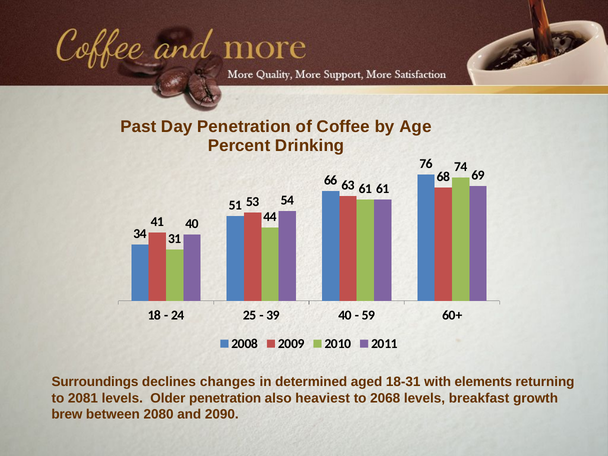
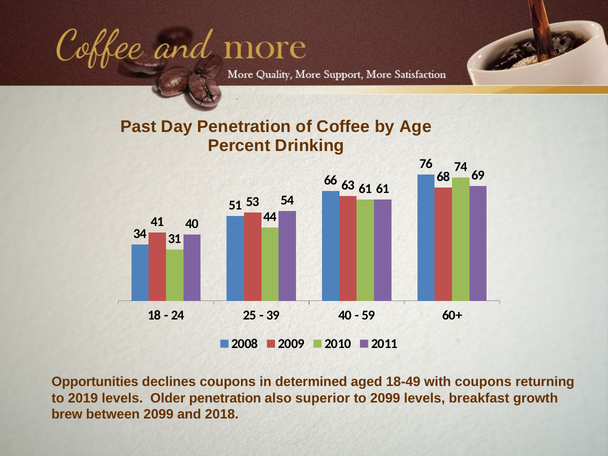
Surroundings: Surroundings -> Opportunities (95, 382)
declines changes: changes -> coupons (228, 382)
18-31: 18-31 -> 18-49 (403, 382)
with elements: elements -> coupons (483, 382)
2081: 2081 -> 2019 (83, 398)
heaviest: heaviest -> superior (323, 398)
to 2068: 2068 -> 2099 (385, 398)
between 2080: 2080 -> 2099 (159, 414)
2090: 2090 -> 2018 (222, 414)
